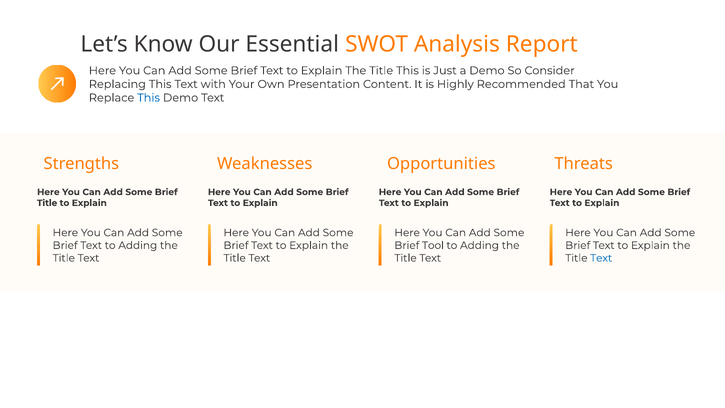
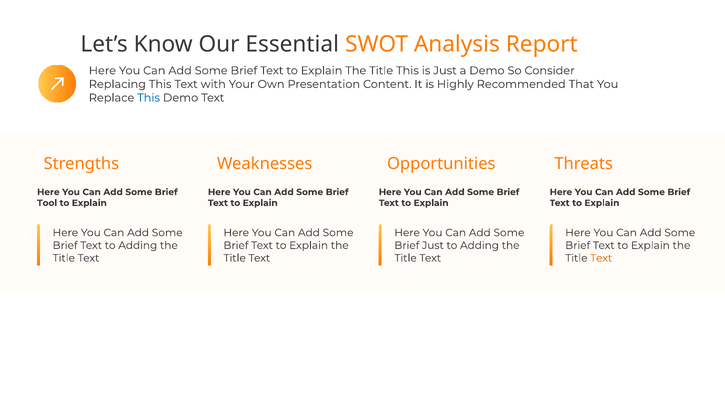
Title: Title -> Tool (47, 203)
Tool: Tool -> Just (433, 245)
Text colour: blue -> orange (601, 258)
